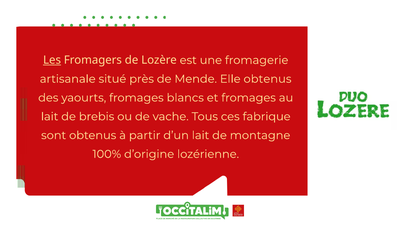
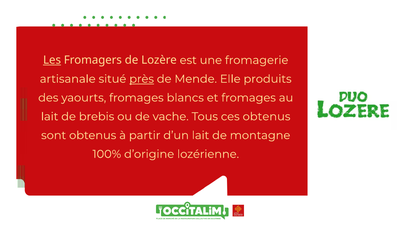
près underline: none -> present (142, 79)
Elle obtenus: obtenus -> produits (268, 79)
ces fabrique: fabrique -> obtenus (267, 117)
